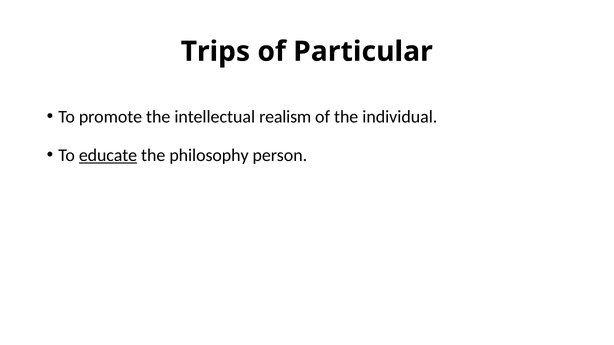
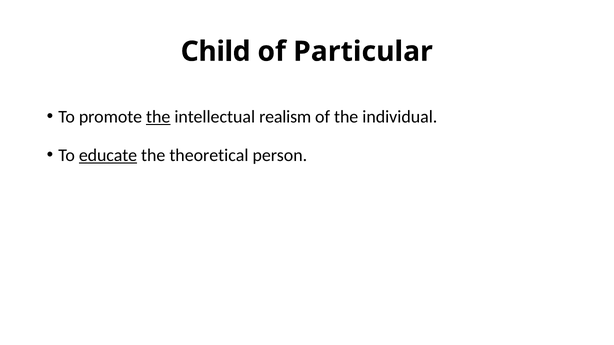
Trips: Trips -> Child (216, 52)
the underline: none -> present (158, 117)
philosophy: philosophy -> theoretical (209, 156)
